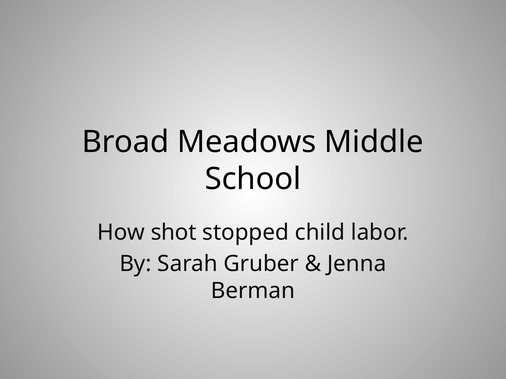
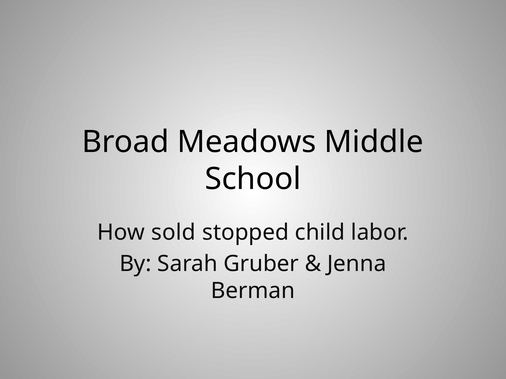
shot: shot -> sold (173, 233)
